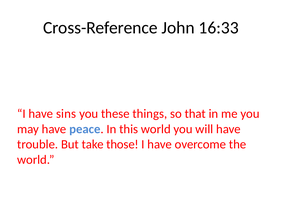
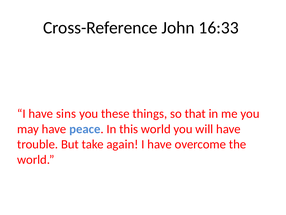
those: those -> again (122, 144)
